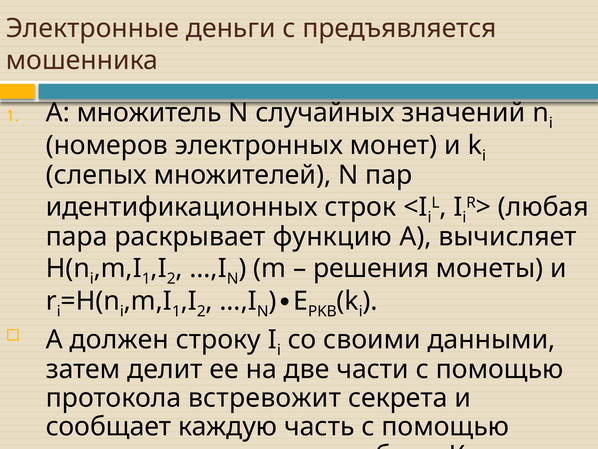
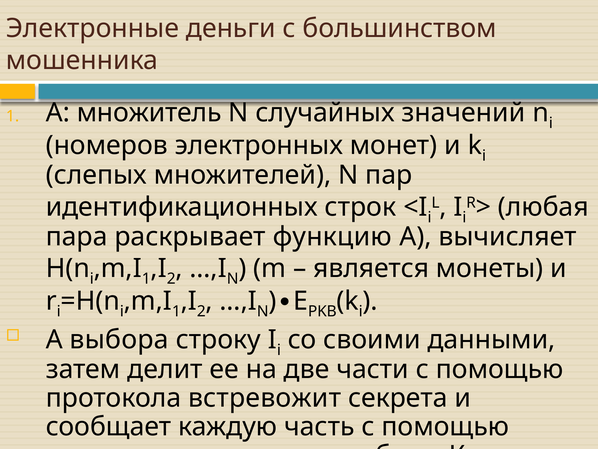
предъявляется: предъявляется -> большинством (400, 28)
решения: решения -> является (371, 268)
должен: должен -> выбора (119, 339)
